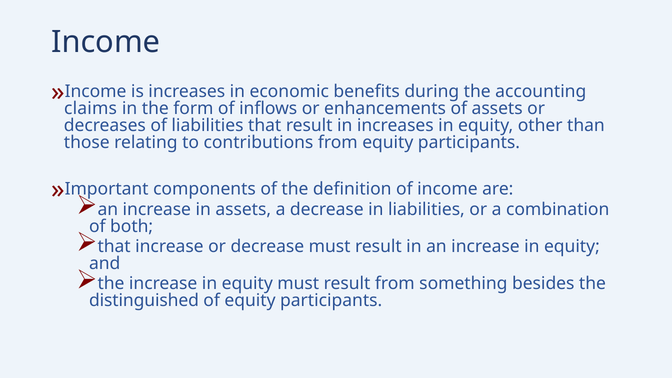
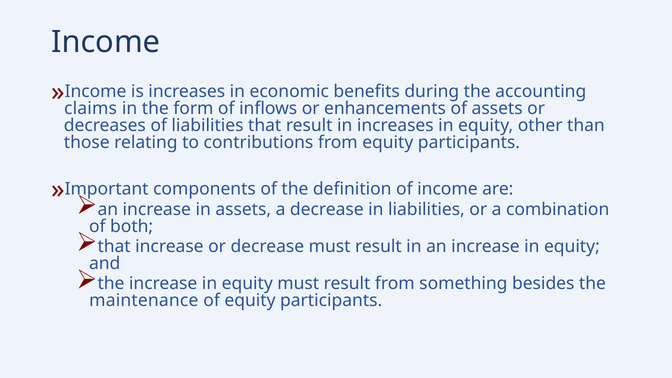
distinguished: distinguished -> maintenance (144, 301)
